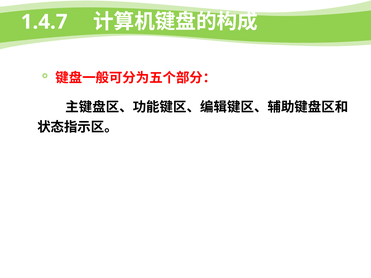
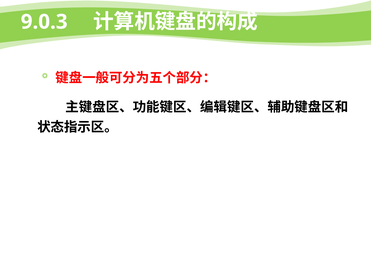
1.4.7: 1.4.7 -> 9.0.3 (44, 22)
